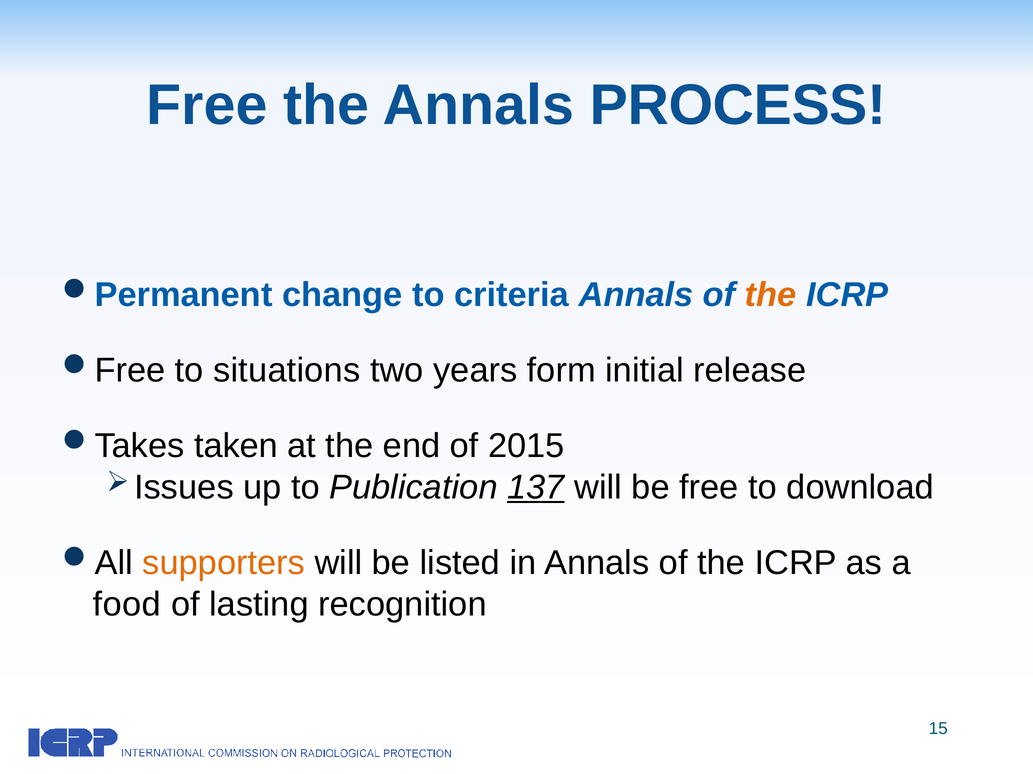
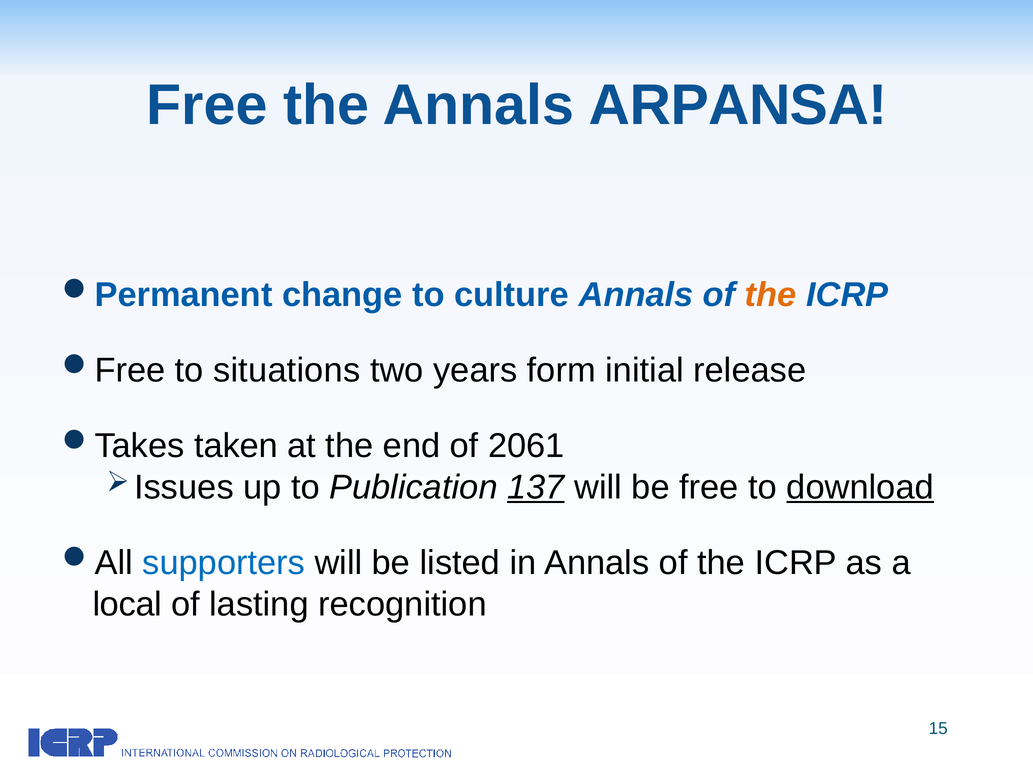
PROCESS: PROCESS -> ARPANSA (738, 106)
criteria: criteria -> culture (512, 295)
2015: 2015 -> 2061 (526, 447)
download underline: none -> present (860, 488)
supporters colour: orange -> blue (224, 564)
food: food -> local (127, 605)
